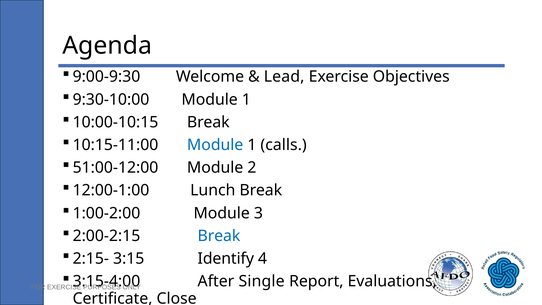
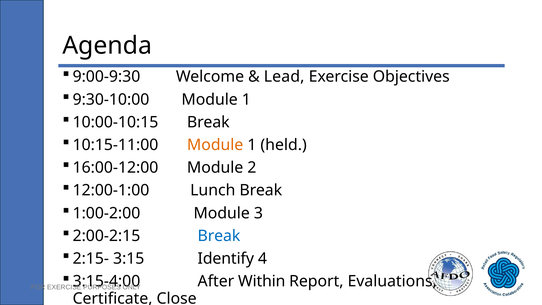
Module colour: blue -> orange (215, 145)
calls: calls -> held (284, 145)
51:00-12:00: 51:00-12:00 -> 16:00-12:00 (115, 168)
Single: Single -> Within (262, 281)
